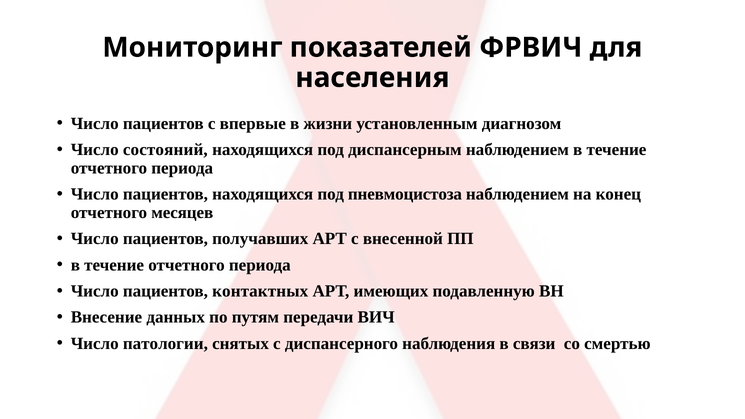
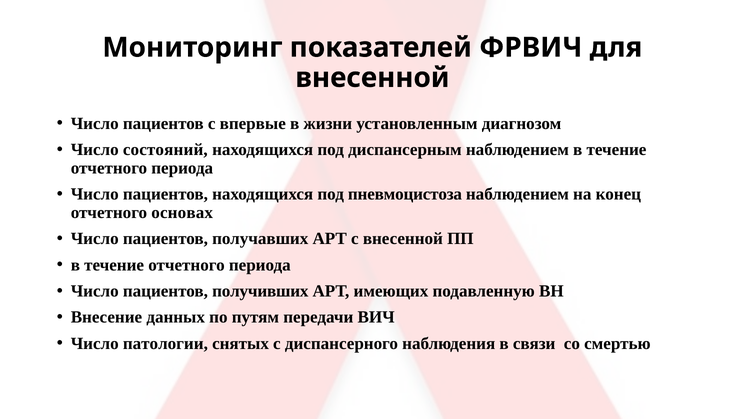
населения: населения -> внесенной (372, 78)
месяцев: месяцев -> основах (182, 213)
контактных: контактных -> получивших (260, 291)
